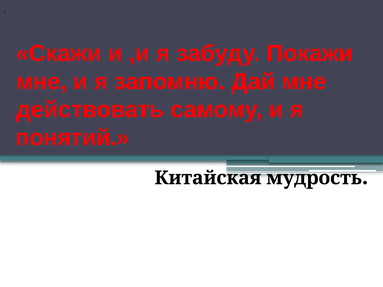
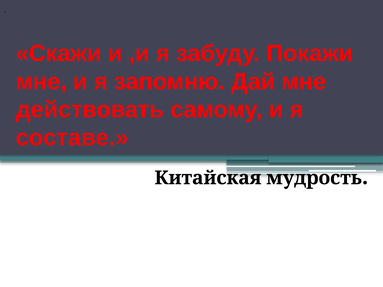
понятий: понятий -> составе (72, 138)
